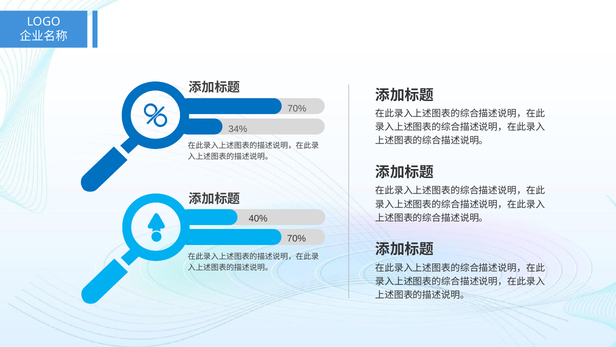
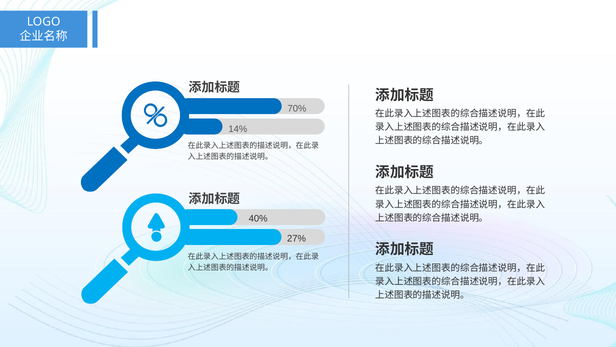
34%: 34% -> 14% (238, 129)
70%: 70% -> 27% (297, 238)
